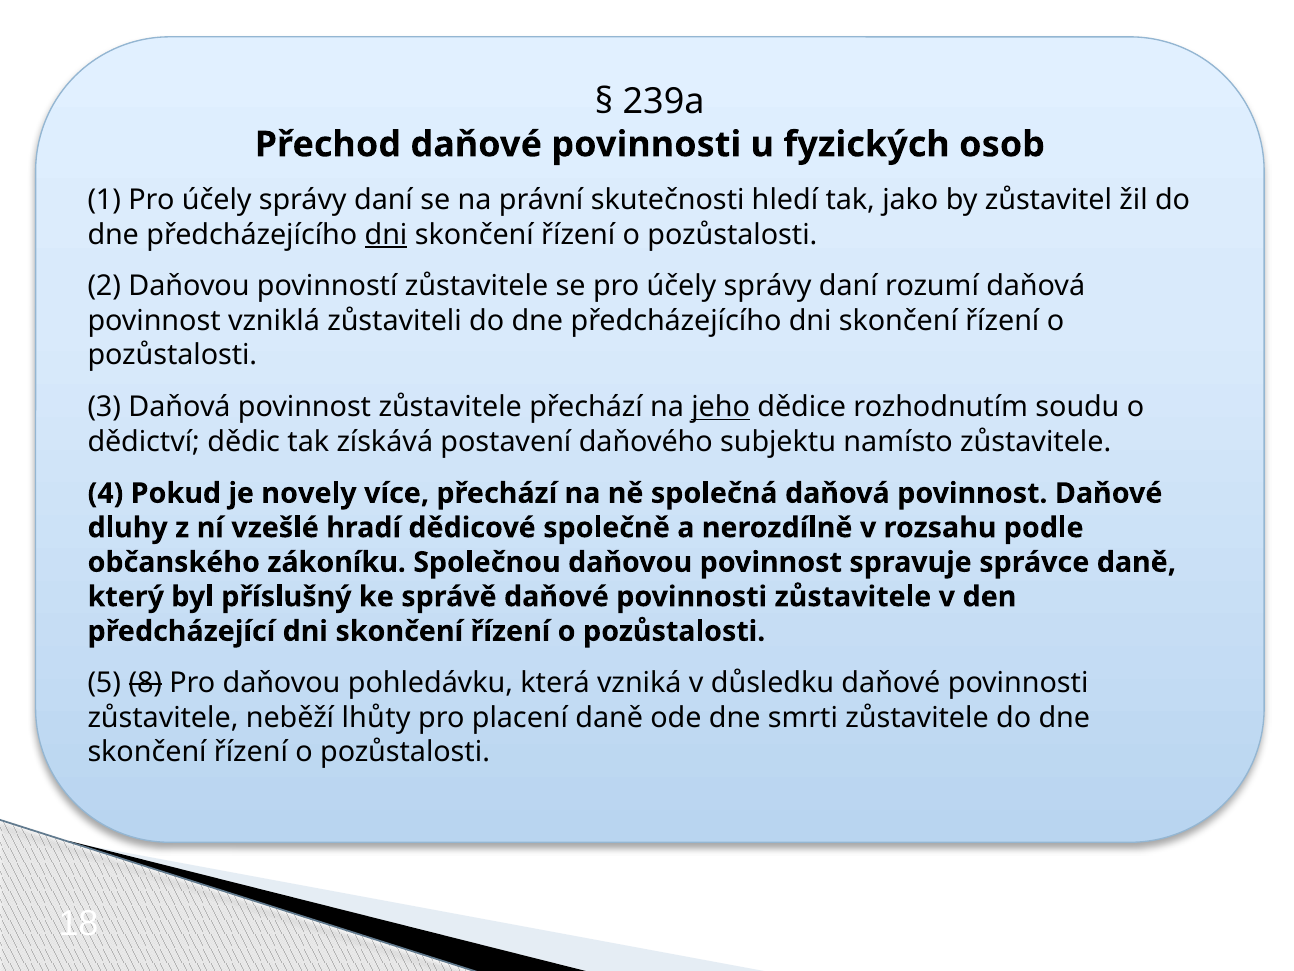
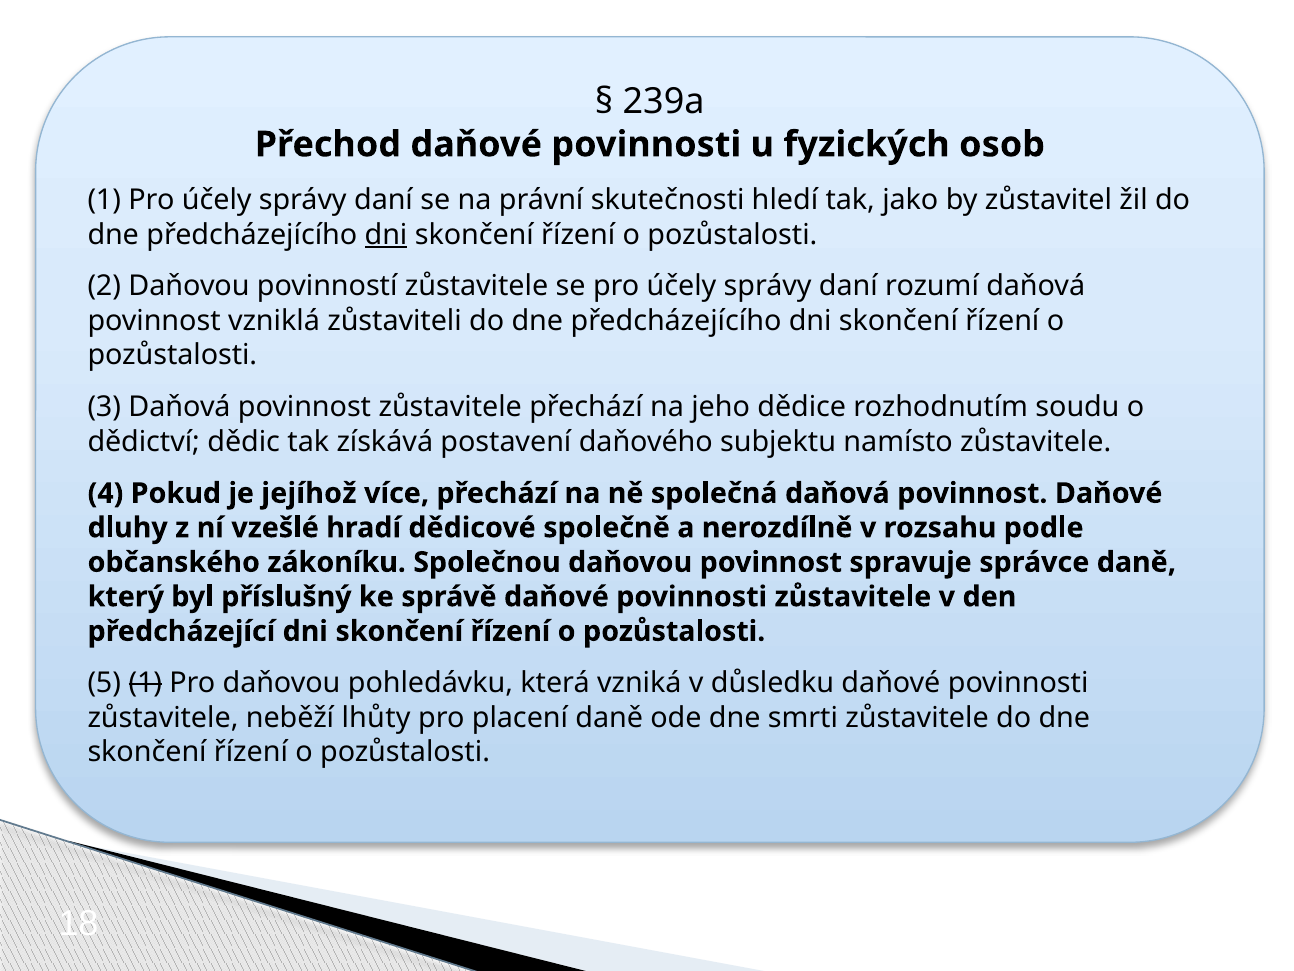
jeho underline: present -> none (721, 407)
novely: novely -> jejíhož (309, 493)
5 8: 8 -> 1 (145, 683)
